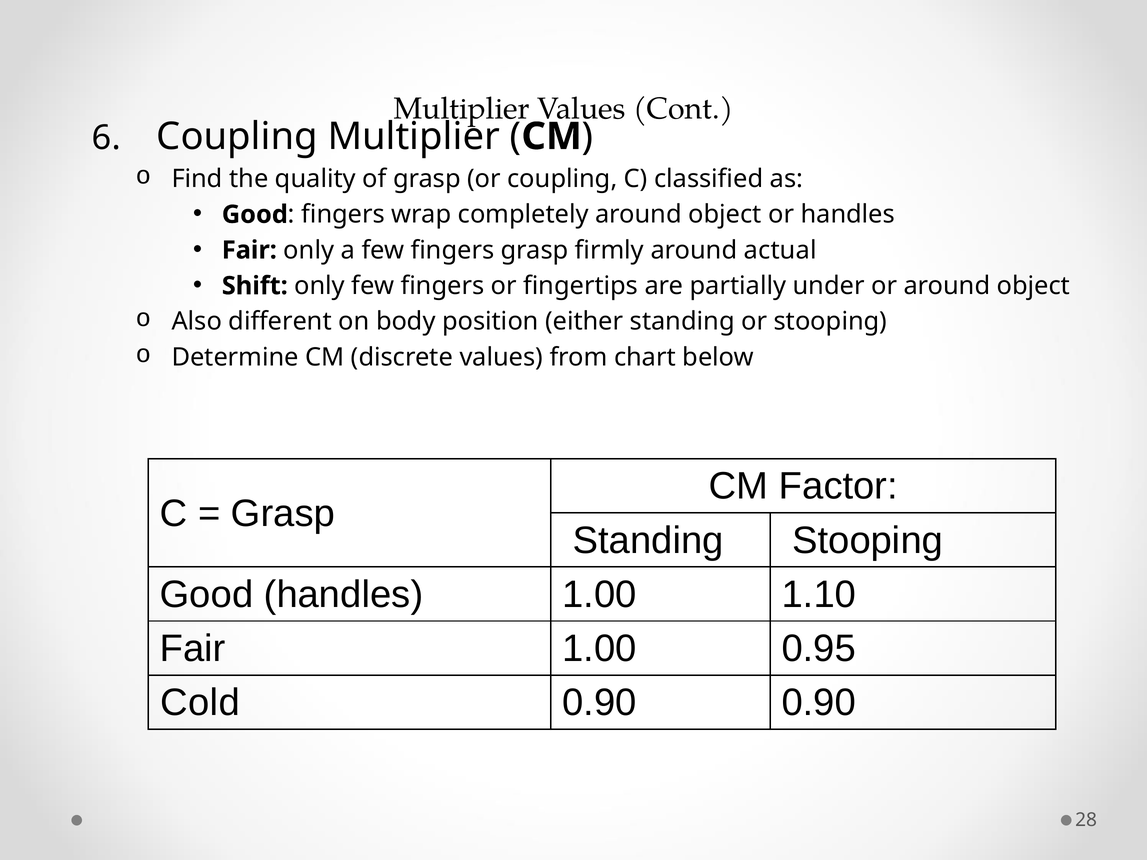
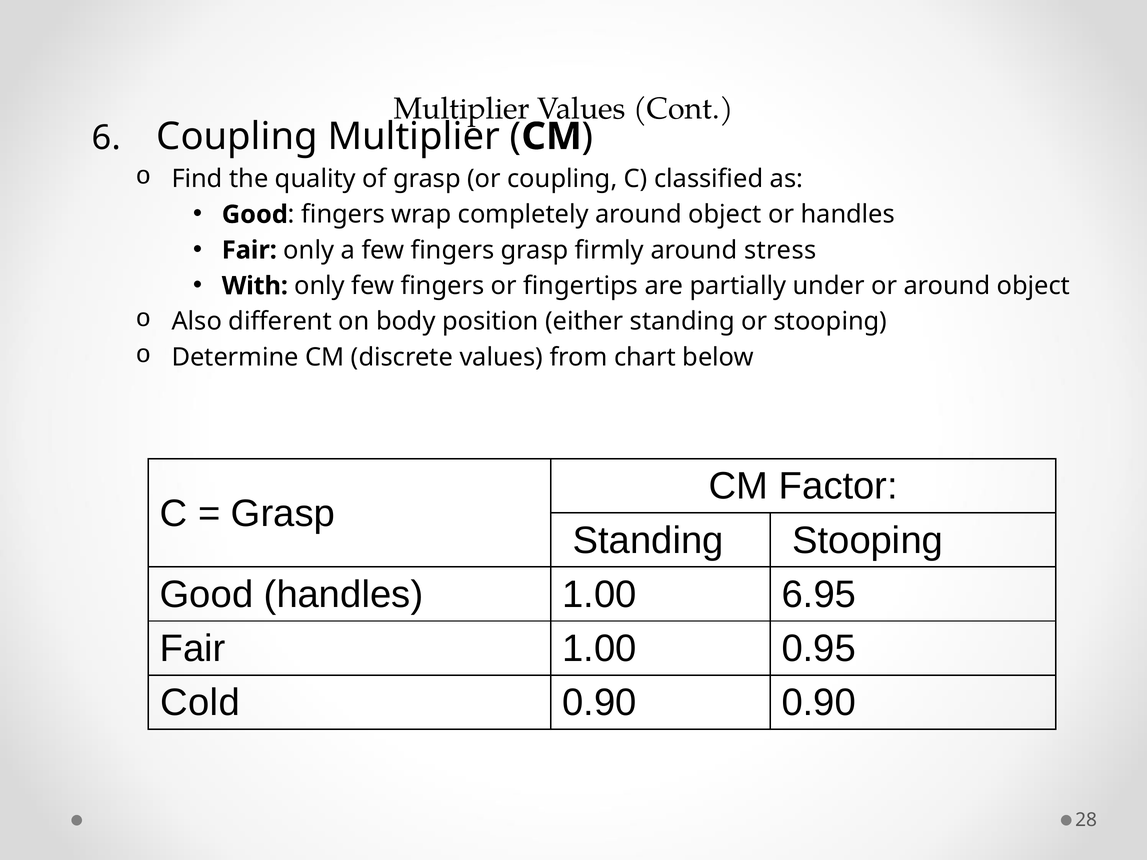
actual: actual -> stress (780, 250)
Shift: Shift -> With (255, 286)
1.10: 1.10 -> 6.95 (819, 595)
